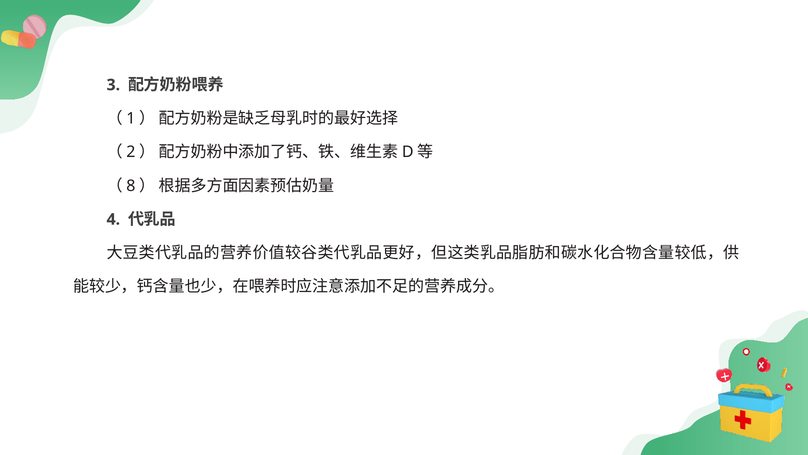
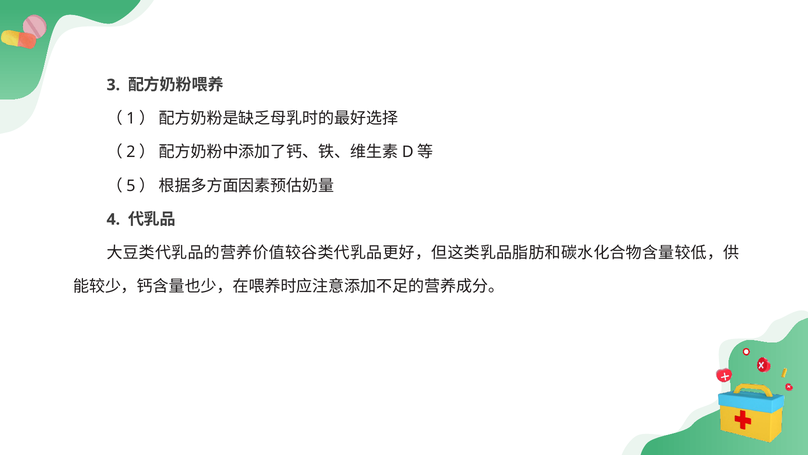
8: 8 -> 5 (131, 186)
